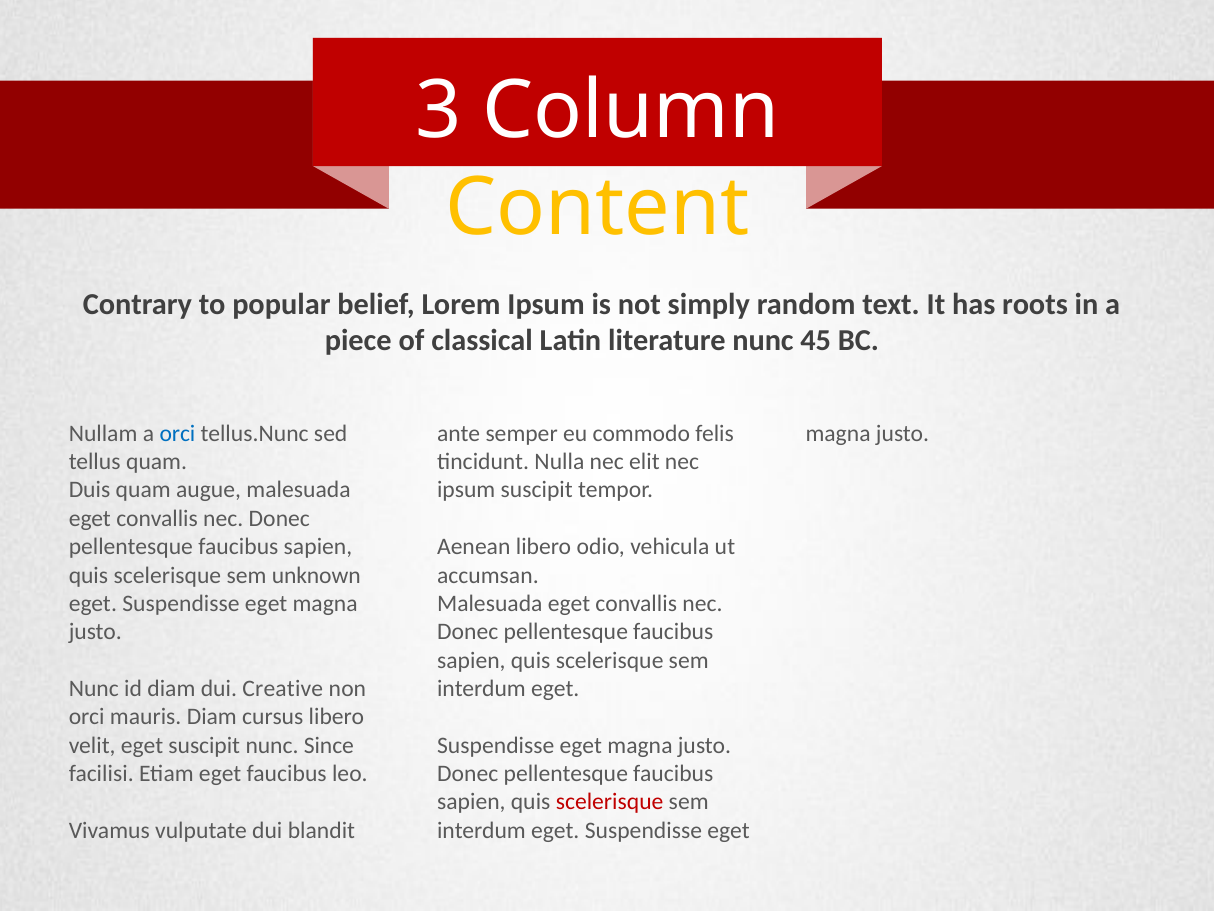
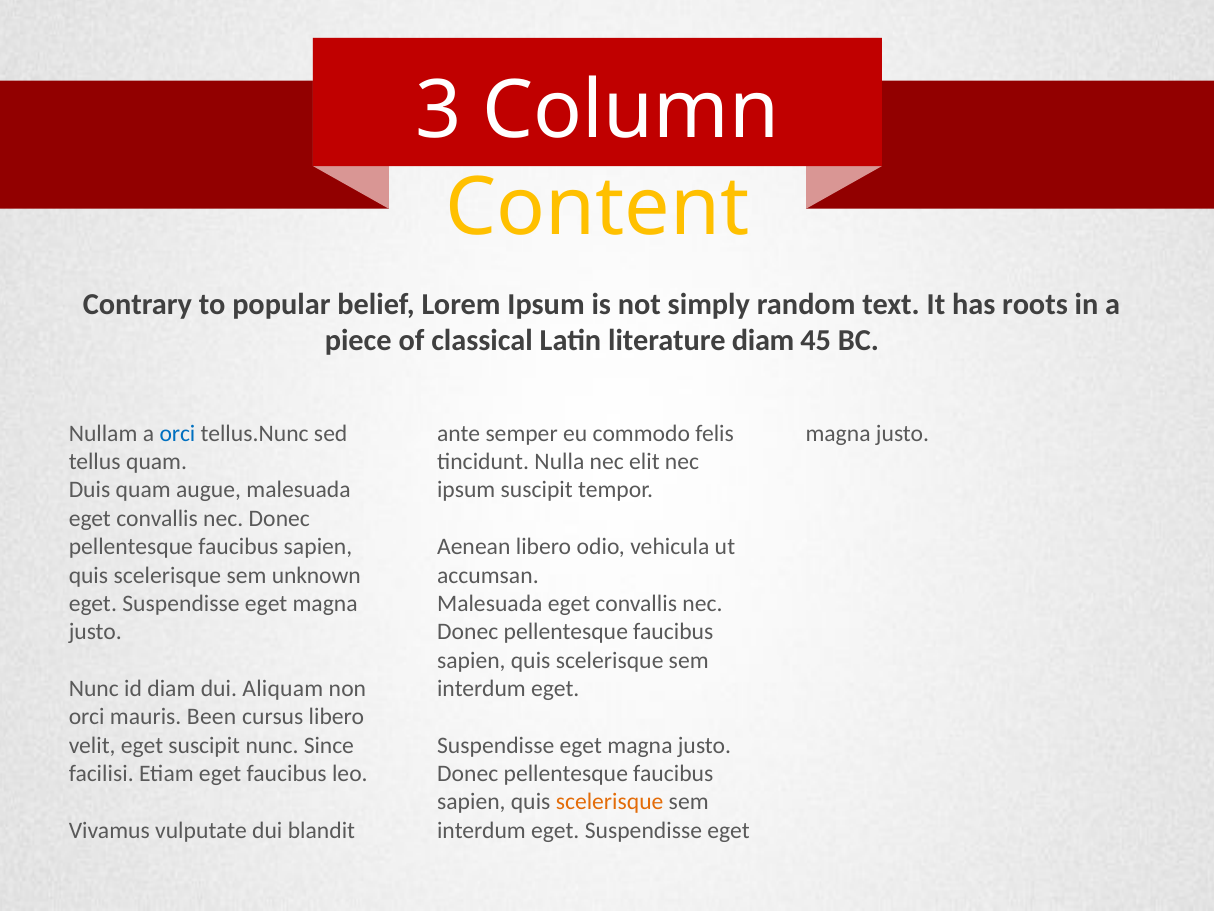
literature nunc: nunc -> diam (763, 340)
Creative: Creative -> Aliquam (283, 688)
mauris Diam: Diam -> Been (212, 717)
scelerisque colour: red -> orange (610, 802)
